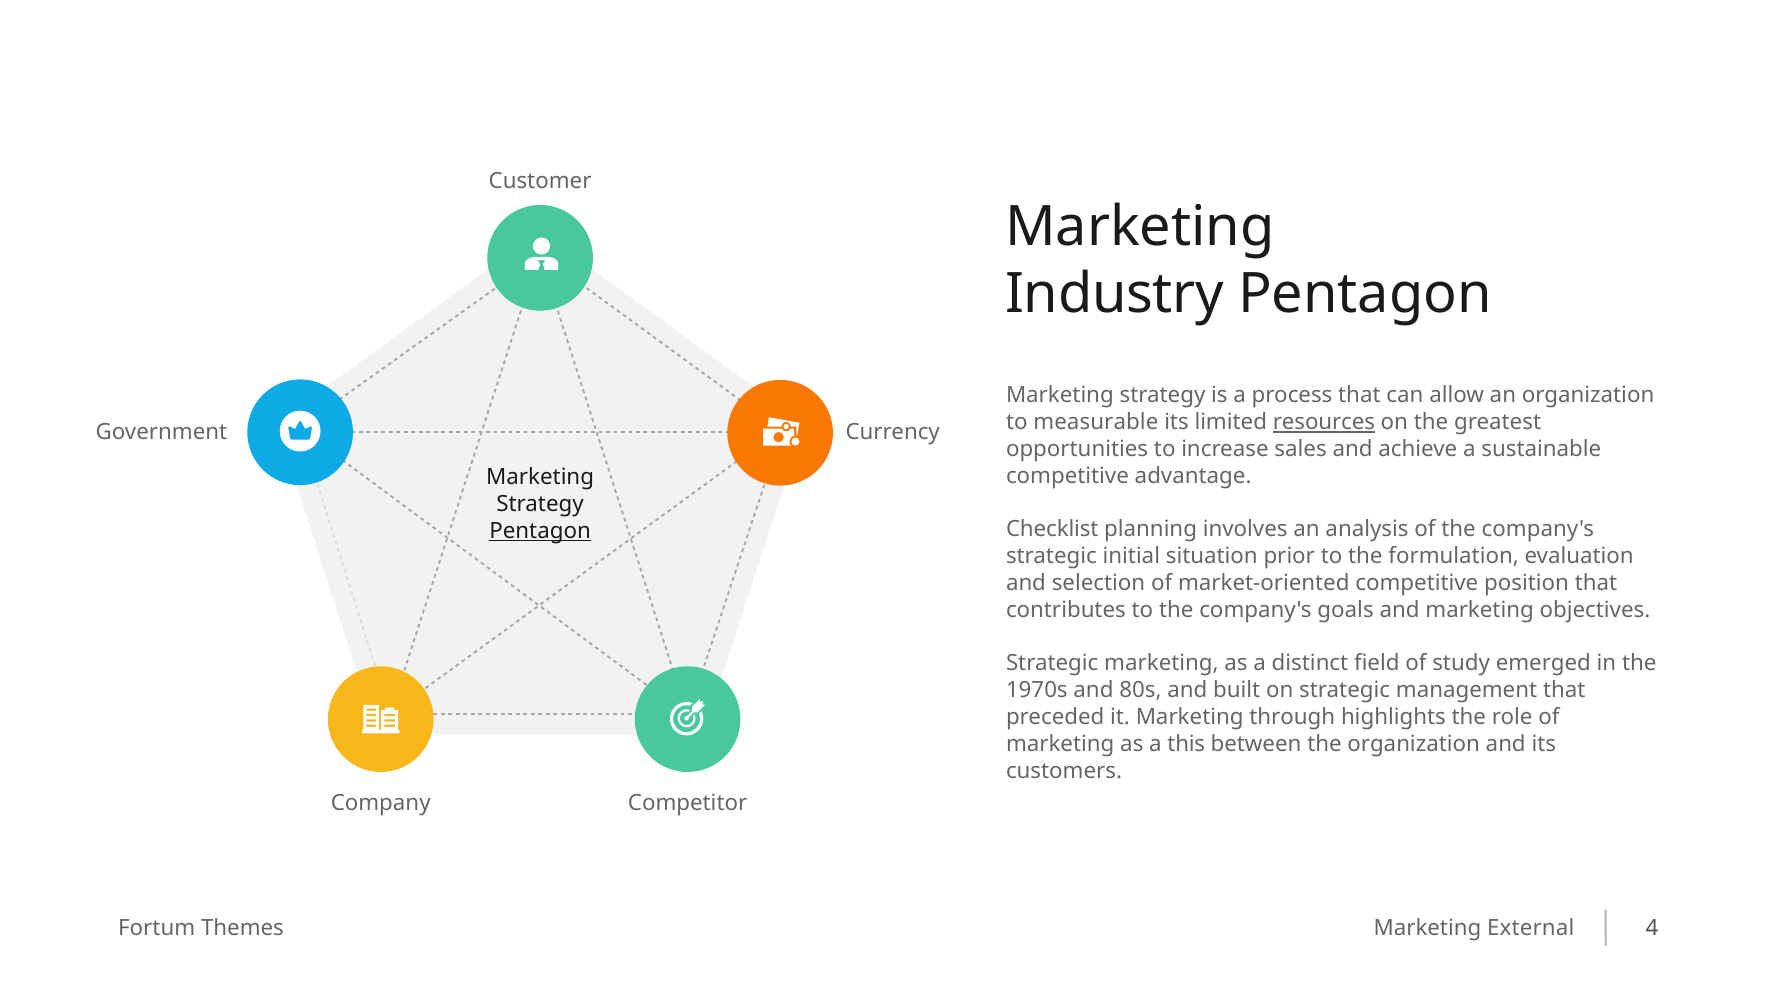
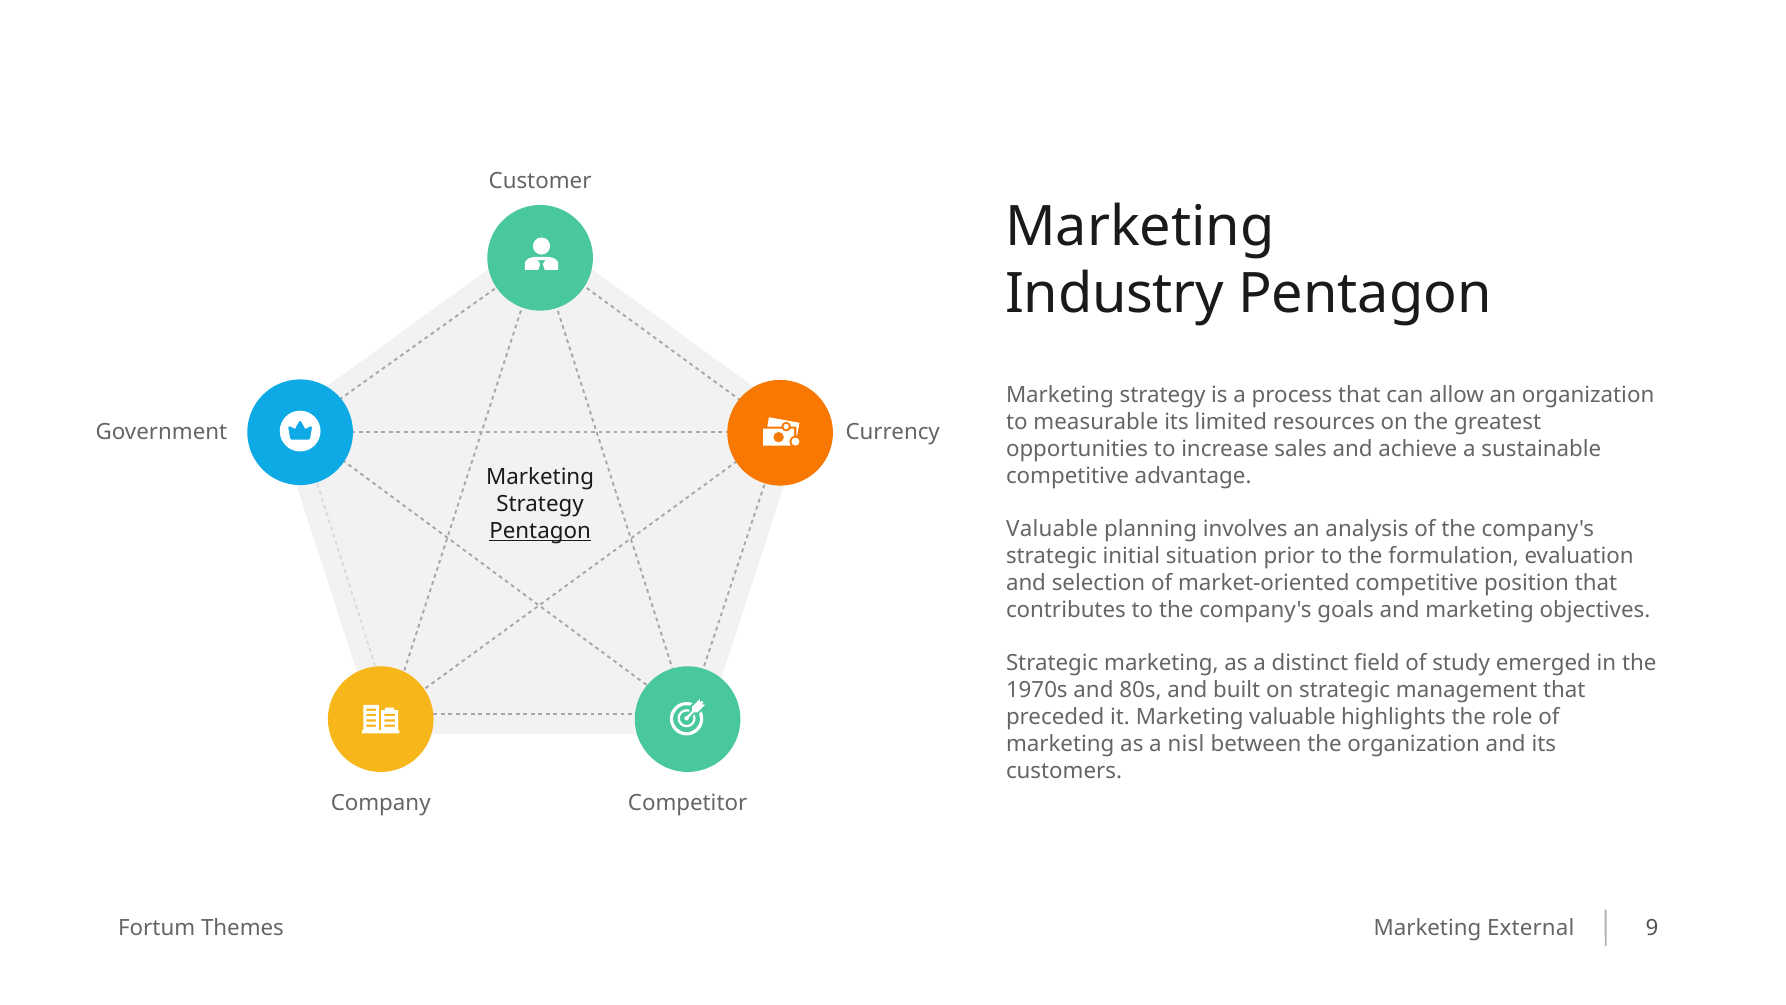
resources underline: present -> none (1324, 422)
Checklist: Checklist -> Valuable (1052, 529)
Marketing through: through -> valuable (1292, 717)
this: this -> nisl (1186, 744)
4: 4 -> 9 (1652, 928)
